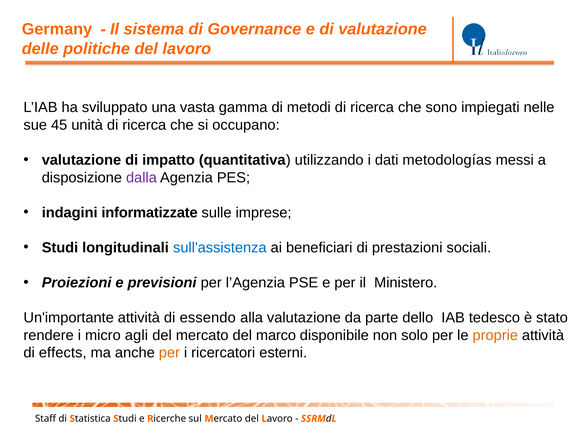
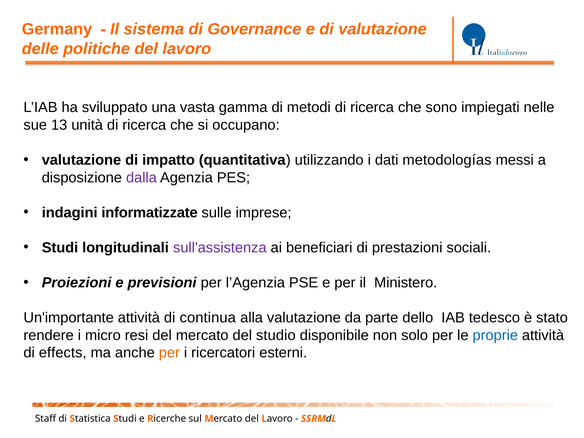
45: 45 -> 13 (59, 125)
sull'assistenza colour: blue -> purple (220, 248)
essendo: essendo -> continua (208, 318)
agli: agli -> resi (137, 335)
marco: marco -> studio (276, 335)
proprie colour: orange -> blue (495, 335)
